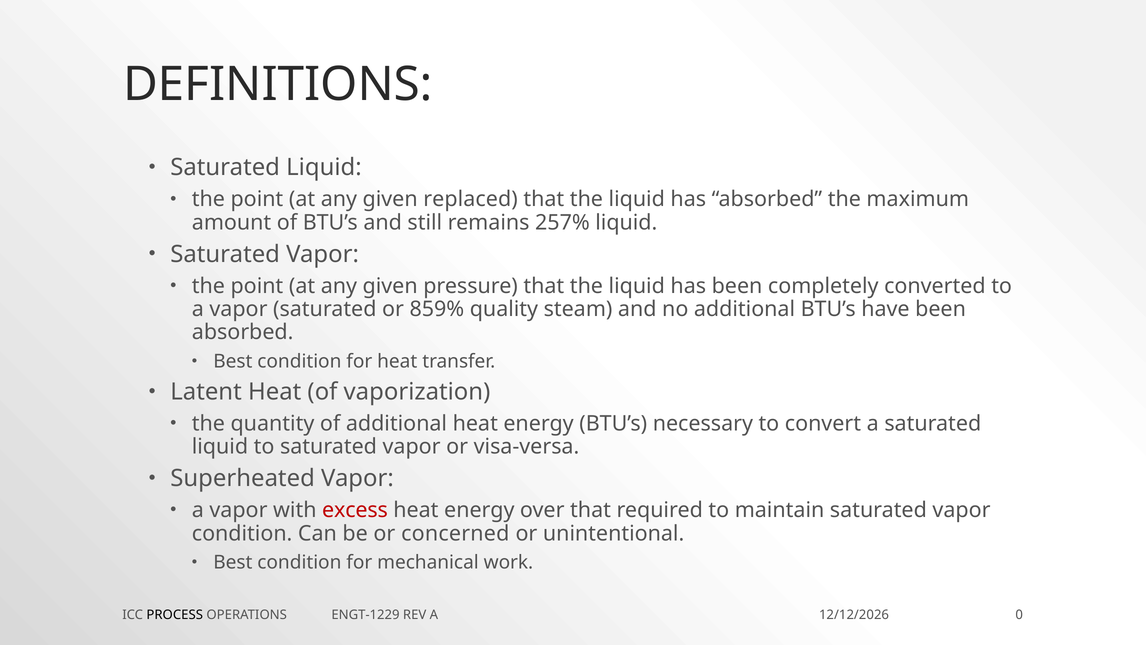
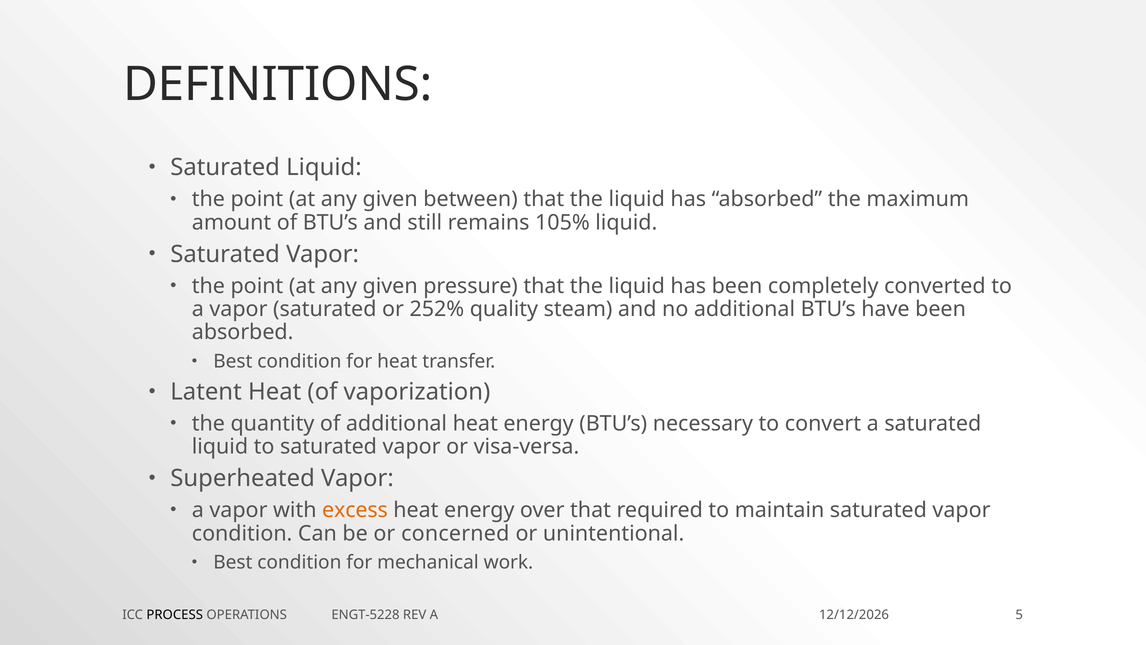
replaced: replaced -> between (471, 199)
257%: 257% -> 105% (562, 222)
859%: 859% -> 252% (437, 309)
excess colour: red -> orange (355, 510)
ENGT-1229: ENGT-1229 -> ENGT-5228 (365, 615)
0: 0 -> 5 (1019, 615)
